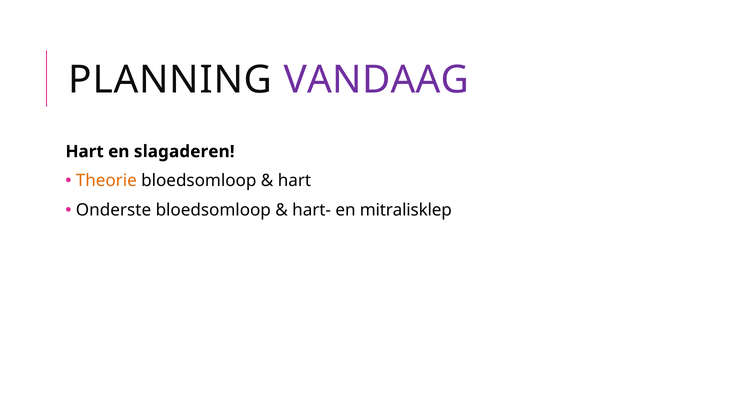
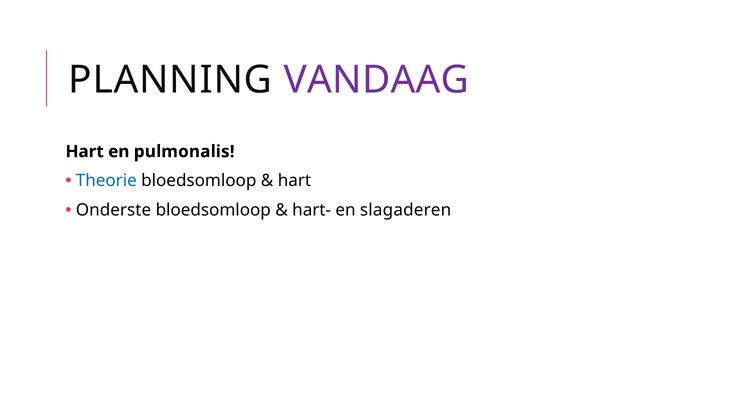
slagaderen: slagaderen -> pulmonalis (184, 152)
Theorie colour: orange -> blue (106, 181)
mitralisklep: mitralisklep -> slagaderen (406, 210)
